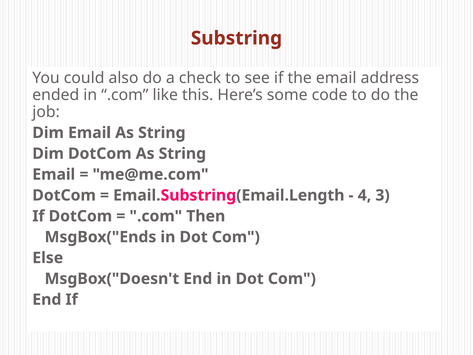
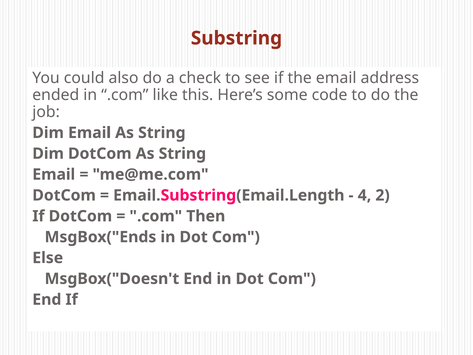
3: 3 -> 2 (383, 195)
